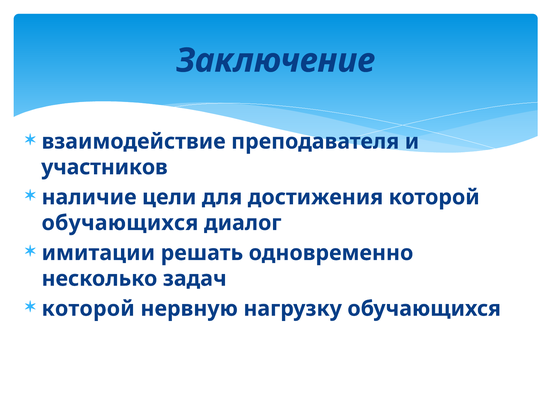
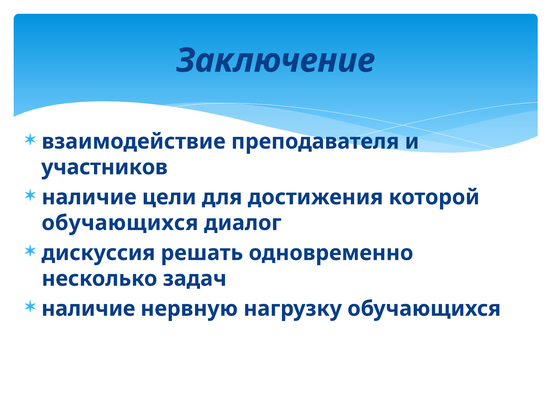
имитации: имитации -> дискуссия (98, 253)
которой: которой -> наличие (88, 308)
